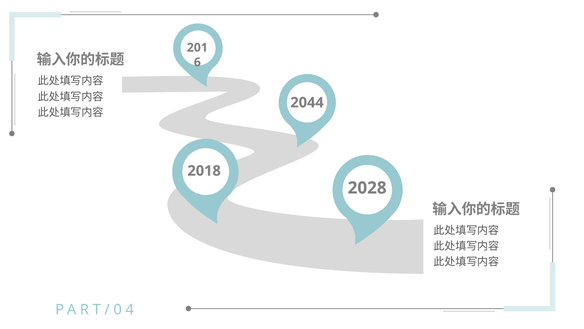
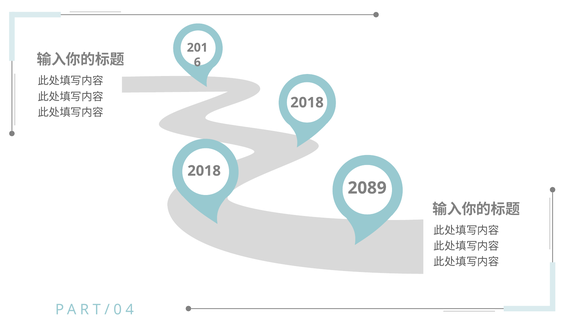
2044: 2044 -> 2018 (307, 102)
2028: 2028 -> 2089 (367, 188)
